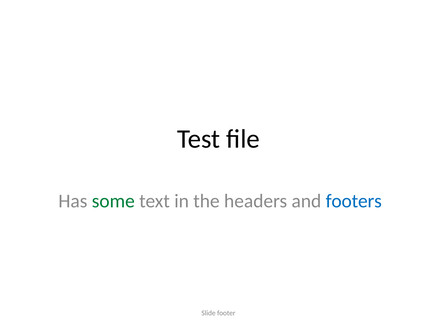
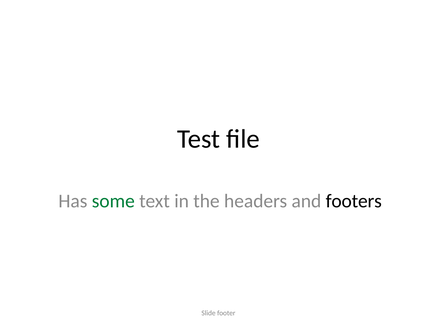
footers colour: blue -> black (354, 201)
